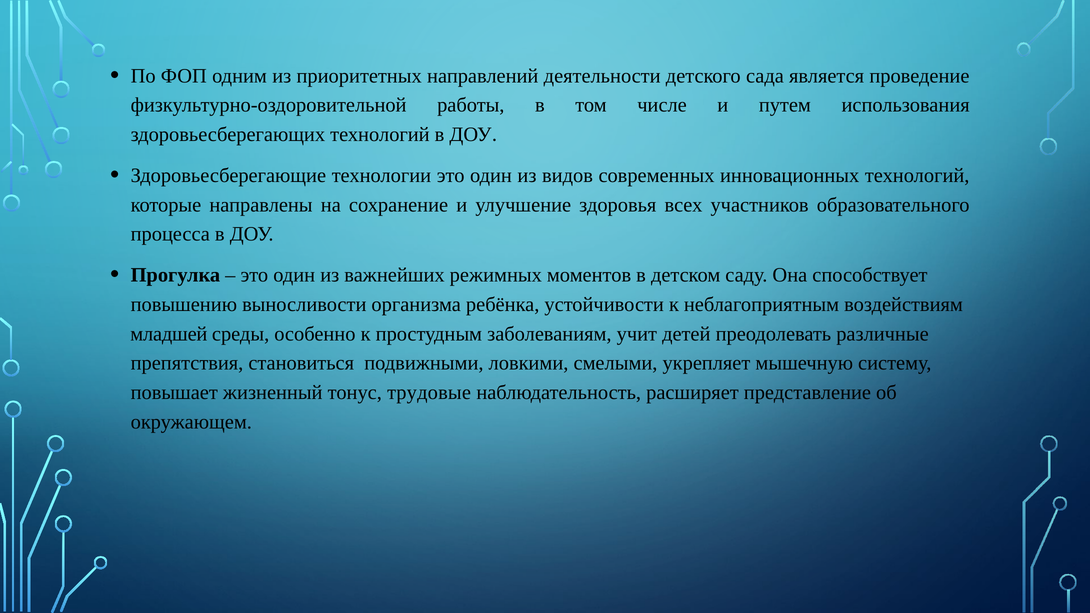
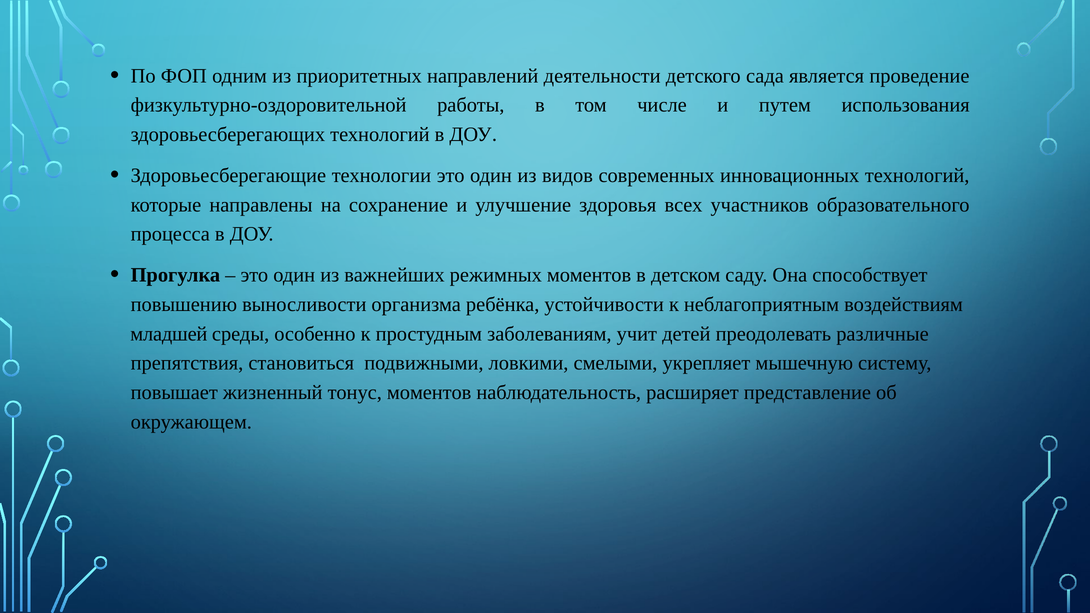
тонус трудовые: трудовые -> моментов (429, 393)
